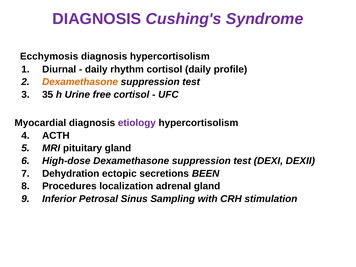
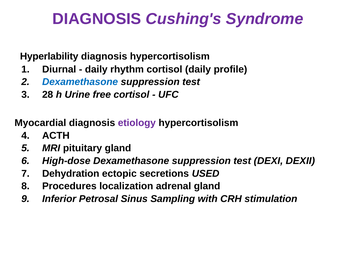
Ecchymosis: Ecchymosis -> Hyperlability (49, 56)
Dexamethasone colour: orange -> blue (80, 82)
35: 35 -> 28 (48, 95)
BEEN: BEEN -> USED (206, 174)
